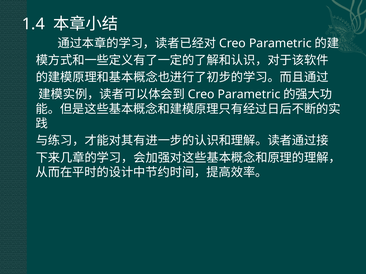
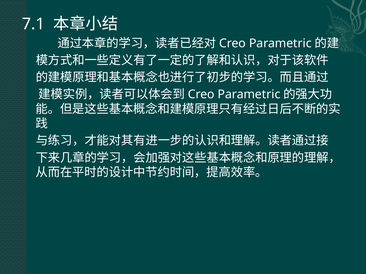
1.4: 1.4 -> 7.1 (33, 24)
